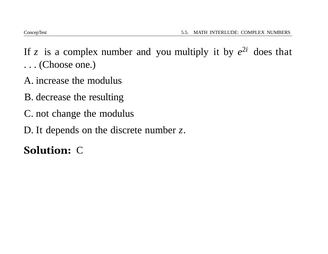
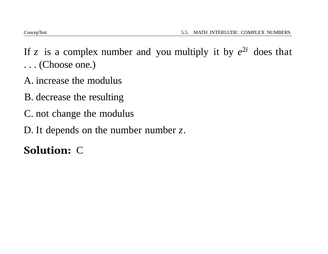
the discrete: discrete -> number (126, 130)
